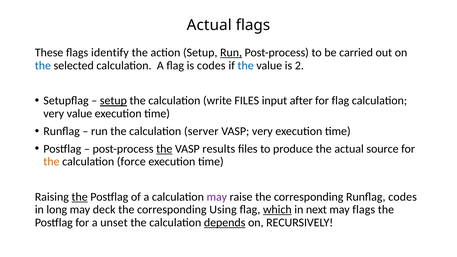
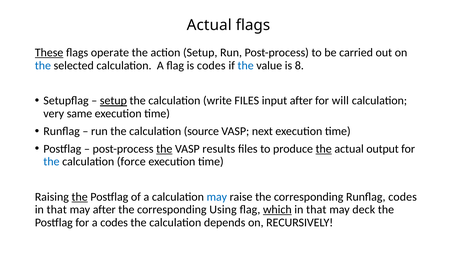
These underline: none -> present (49, 53)
identify: identify -> operate (110, 53)
Run underline: present -> none (231, 53)
2: 2 -> 8 (299, 66)
for flag: flag -> will (340, 101)
very value: value -> same (79, 114)
server: server -> source (201, 131)
VASP very: very -> next (262, 131)
the underline: none -> present (324, 149)
source: source -> output (383, 149)
the colour: orange -> blue (51, 162)
may colour: purple -> blue (217, 197)
long: long -> that (57, 210)
may deck: deck -> after (104, 210)
next: next -> that (316, 210)
may flags: flags -> deck (364, 210)
a unset: unset -> codes (114, 223)
depends underline: present -> none (225, 223)
